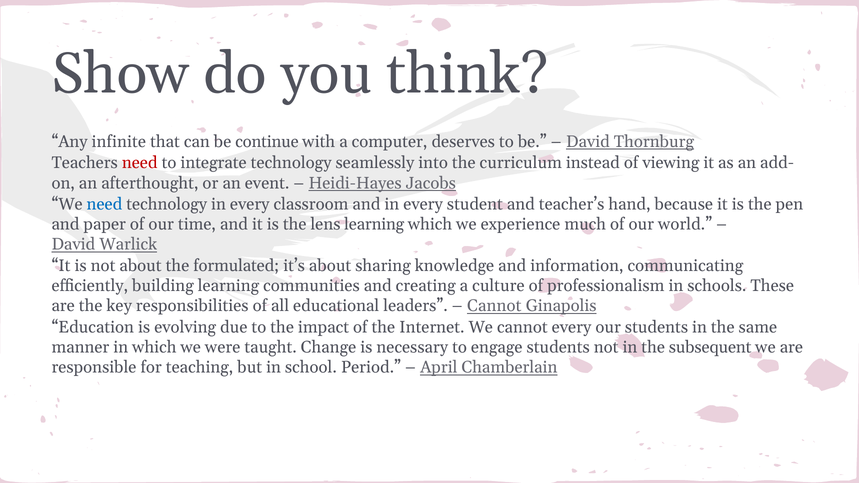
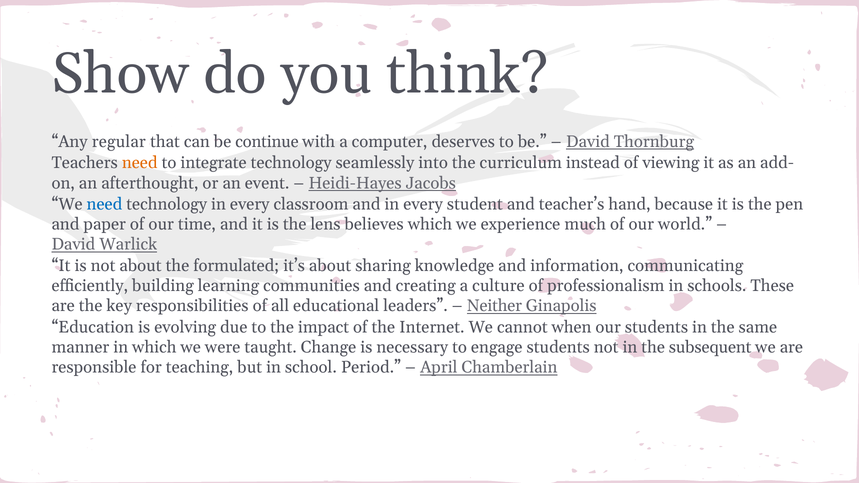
infinite: infinite -> regular (119, 142)
need colour: red -> orange (140, 163)
lens learning: learning -> believes (374, 224)
Cannot: Cannot -> Neither (494, 306)
cannot every: every -> when (572, 327)
